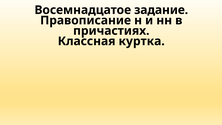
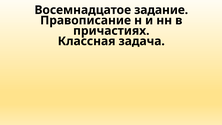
куртка: куртка -> задача (142, 41)
